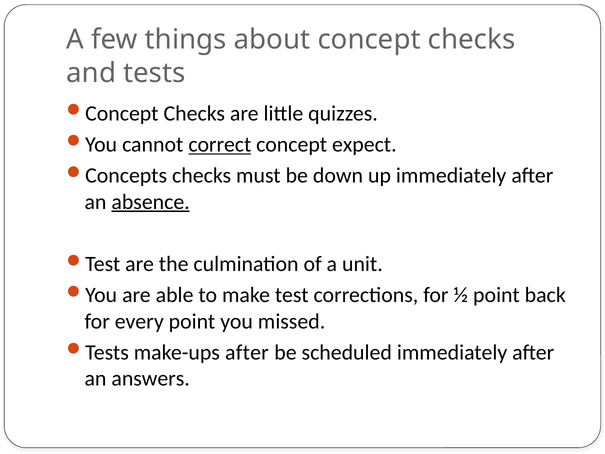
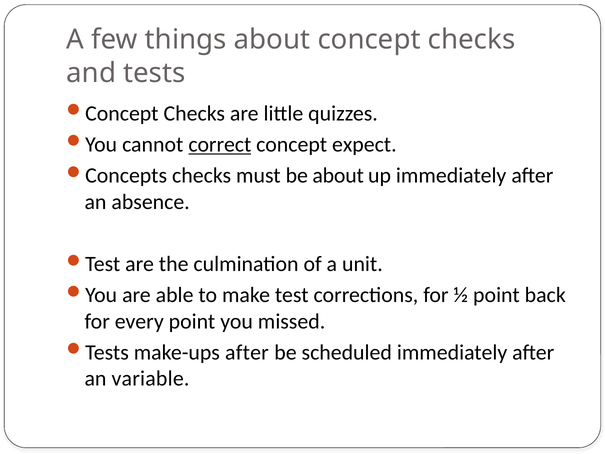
be down: down -> about (338, 176)
absence underline: present -> none (151, 202)
answers: answers -> variable (150, 379)
